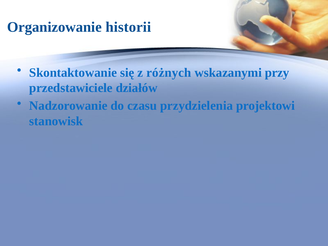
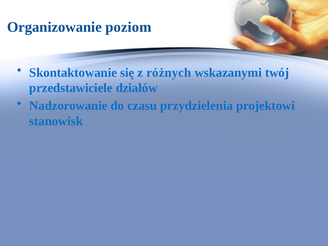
historii: historii -> poziom (128, 27)
przy: przy -> twój (277, 73)
